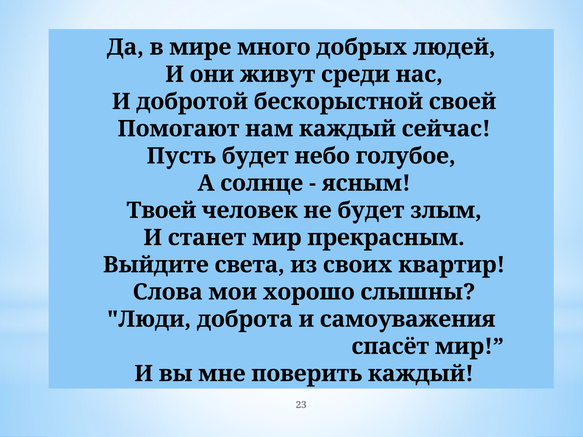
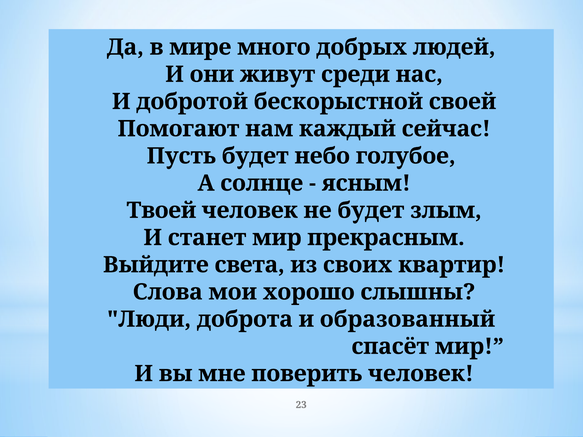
самоуважения: самоуважения -> образованный (408, 319)
поверить каждый: каждый -> человек (421, 374)
